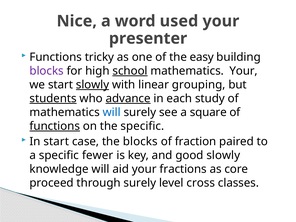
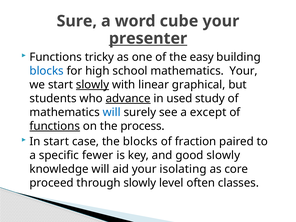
Nice: Nice -> Sure (77, 21)
used: used -> cube (179, 21)
presenter underline: none -> present (148, 38)
blocks colour: purple -> blue (47, 71)
school underline: present -> none (130, 71)
grouping: grouping -> graphical (199, 85)
students underline: present -> none (53, 98)
each: each -> used (179, 98)
square: square -> except (208, 112)
the specific: specific -> process (142, 126)
fractions: fractions -> isolating (183, 169)
through surely: surely -> slowly (140, 183)
cross: cross -> often (201, 183)
